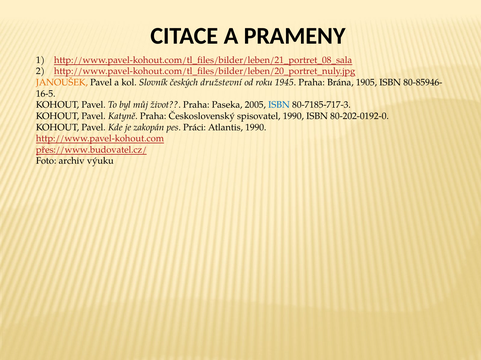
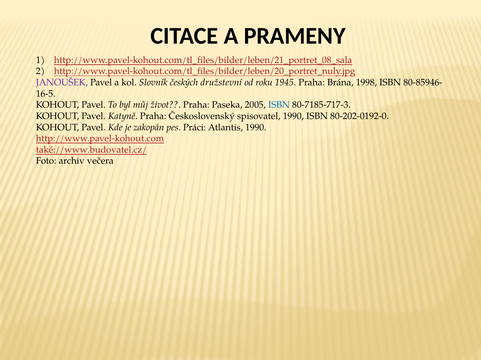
JANOUŠEK colour: orange -> purple (62, 83)
1905: 1905 -> 1998 (366, 83)
přes://www.budovatel.cz/: přes://www.budovatel.cz/ -> také://www.budovatel.cz/ (91, 150)
výuku: výuku -> večera (100, 161)
